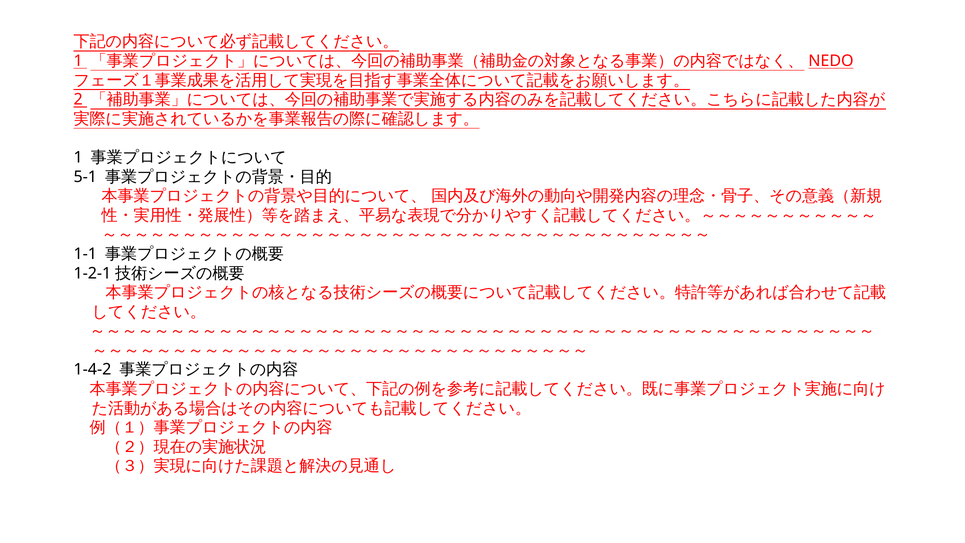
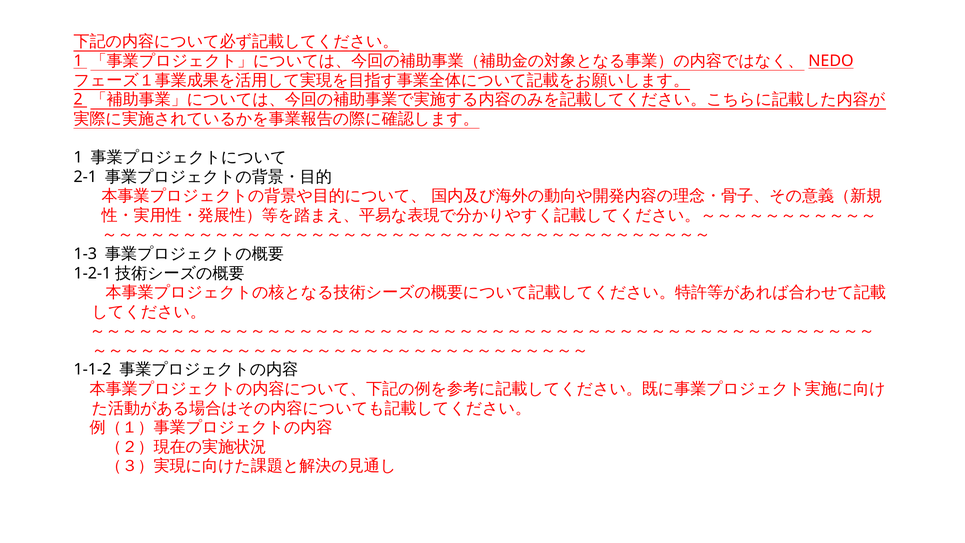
5-1: 5-1 -> 2-1 (85, 177)
1-1: 1-1 -> 1-3 (85, 254)
1-4-2: 1-4-2 -> 1-1-2 (92, 370)
